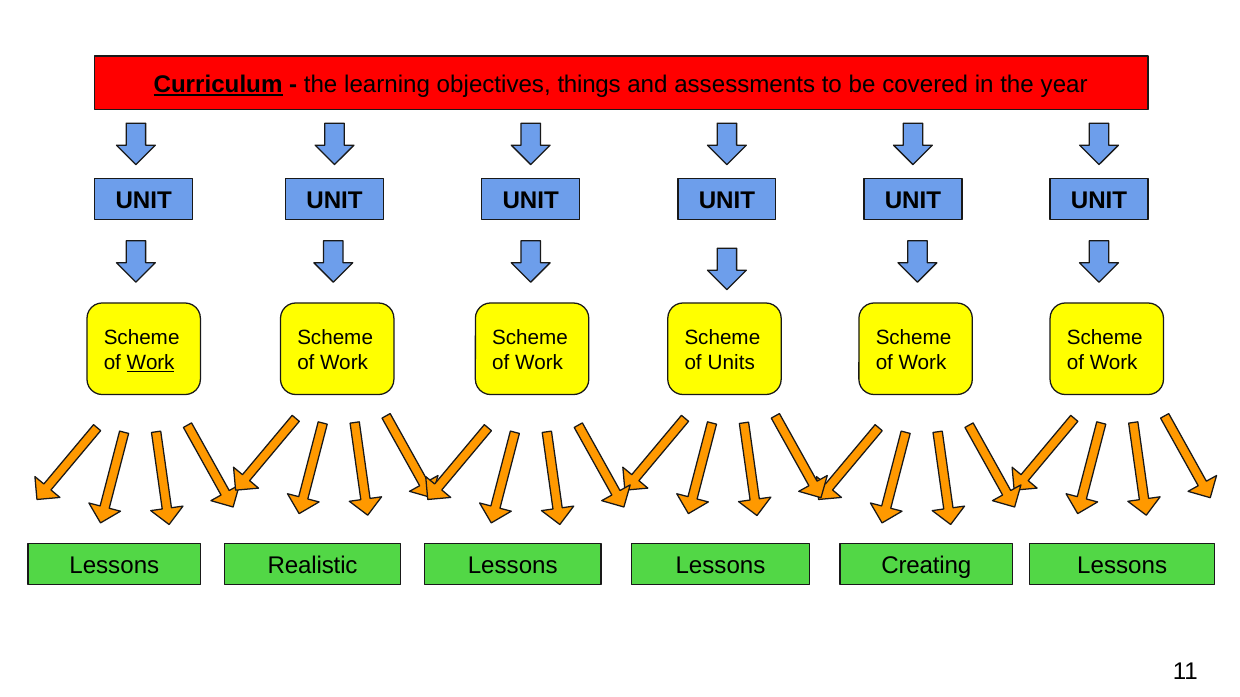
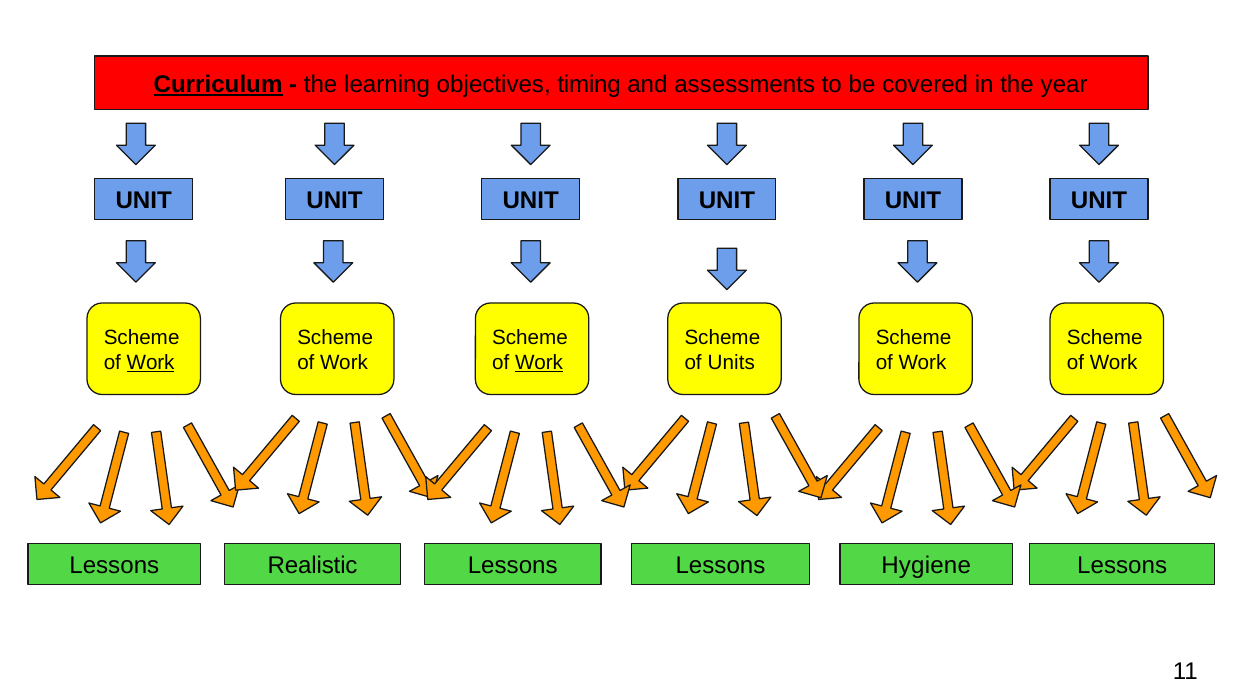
things: things -> timing (589, 84)
Work underline: none -> present (539, 363)
Creating: Creating -> Hygiene (926, 566)
